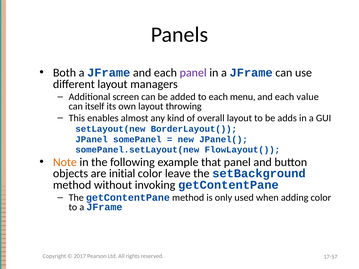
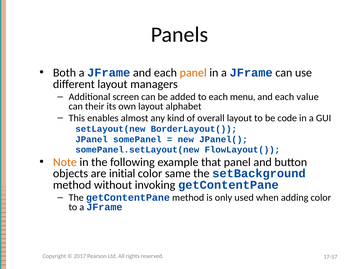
panel colour: purple -> orange (193, 73)
itself: itself -> their (95, 107)
throwing: throwing -> alphabet (184, 107)
adds: adds -> code (287, 118)
leave: leave -> same (178, 174)
